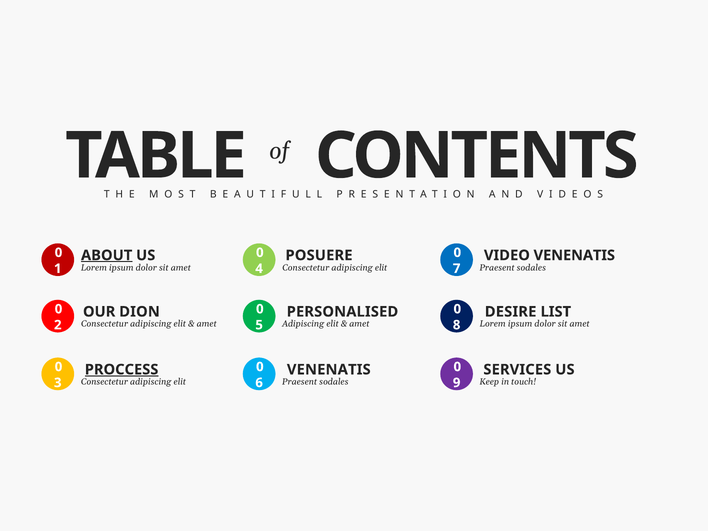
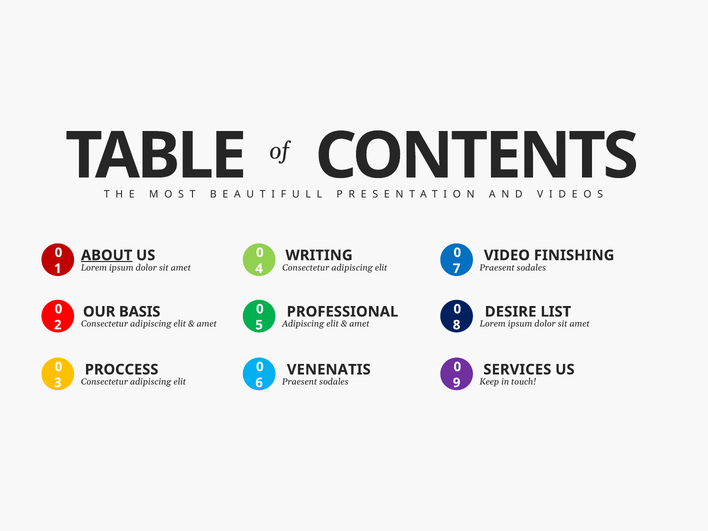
POSUERE: POSUERE -> WRITING (319, 255)
VIDEO VENENATIS: VENENATIS -> FINISHING (574, 255)
DION: DION -> BASIS (140, 312)
PERSONALISED: PERSONALISED -> PROFESSIONAL (342, 312)
PROCCESS underline: present -> none (122, 370)
